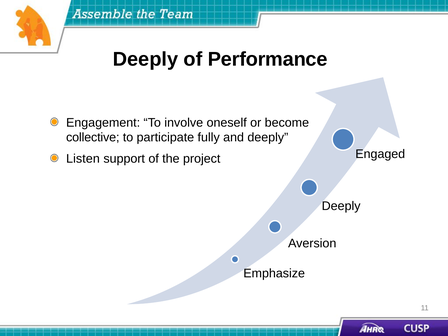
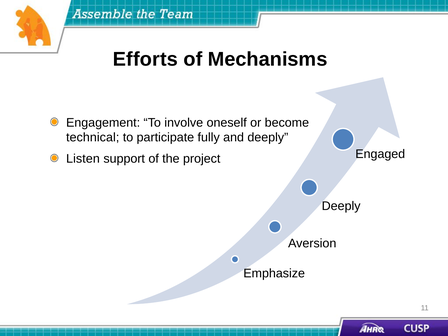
Deeply: Deeply -> Efforts (145, 59)
Performance: Performance -> Mechanisms (268, 59)
collective: collective -> technical (93, 138)
